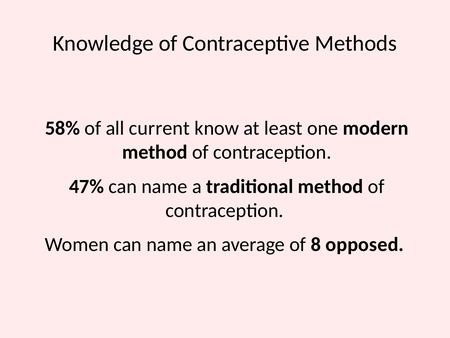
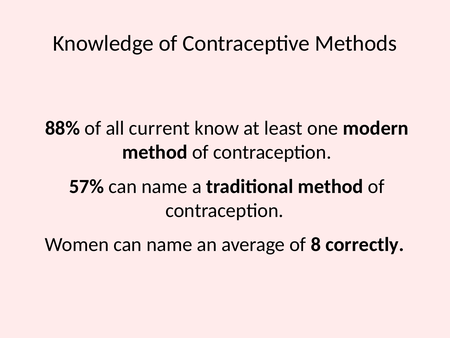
58%: 58% -> 88% (63, 128)
47%: 47% -> 57% (87, 186)
opposed: opposed -> correctly (365, 244)
